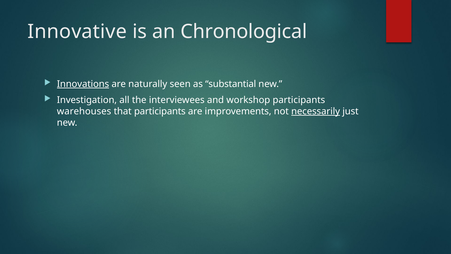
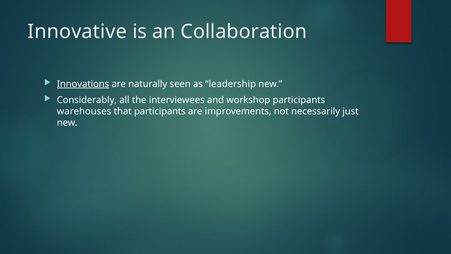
Chronological: Chronological -> Collaboration (244, 32)
substantial: substantial -> leadership (231, 84)
Investigation: Investigation -> Considerably (87, 100)
necessarily underline: present -> none (316, 111)
